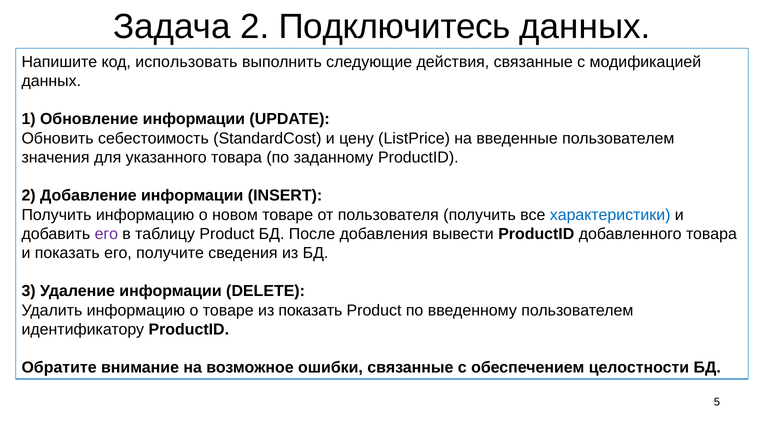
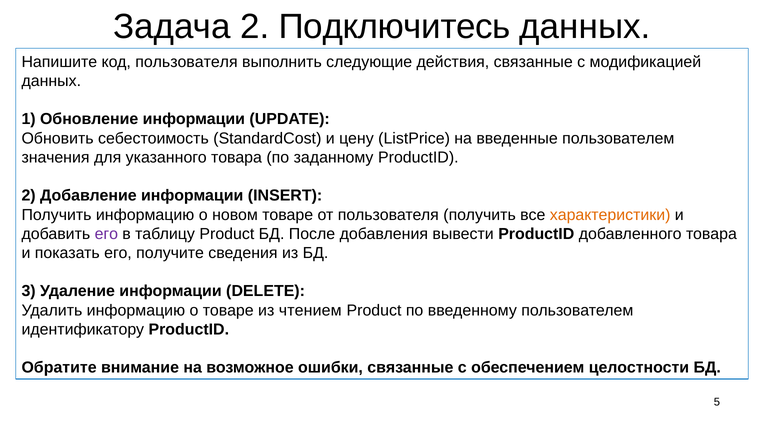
код использовать: использовать -> пользователя (186, 62)
характеристики colour: blue -> orange (610, 215)
из показать: показать -> чтением (310, 310)
